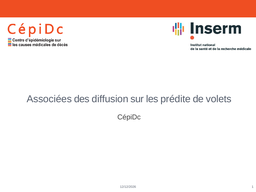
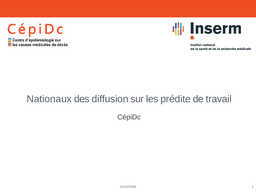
Associées: Associées -> Nationaux (49, 99)
volets: volets -> travail (219, 99)
